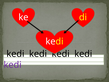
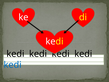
kedi colour: purple -> blue (13, 65)
